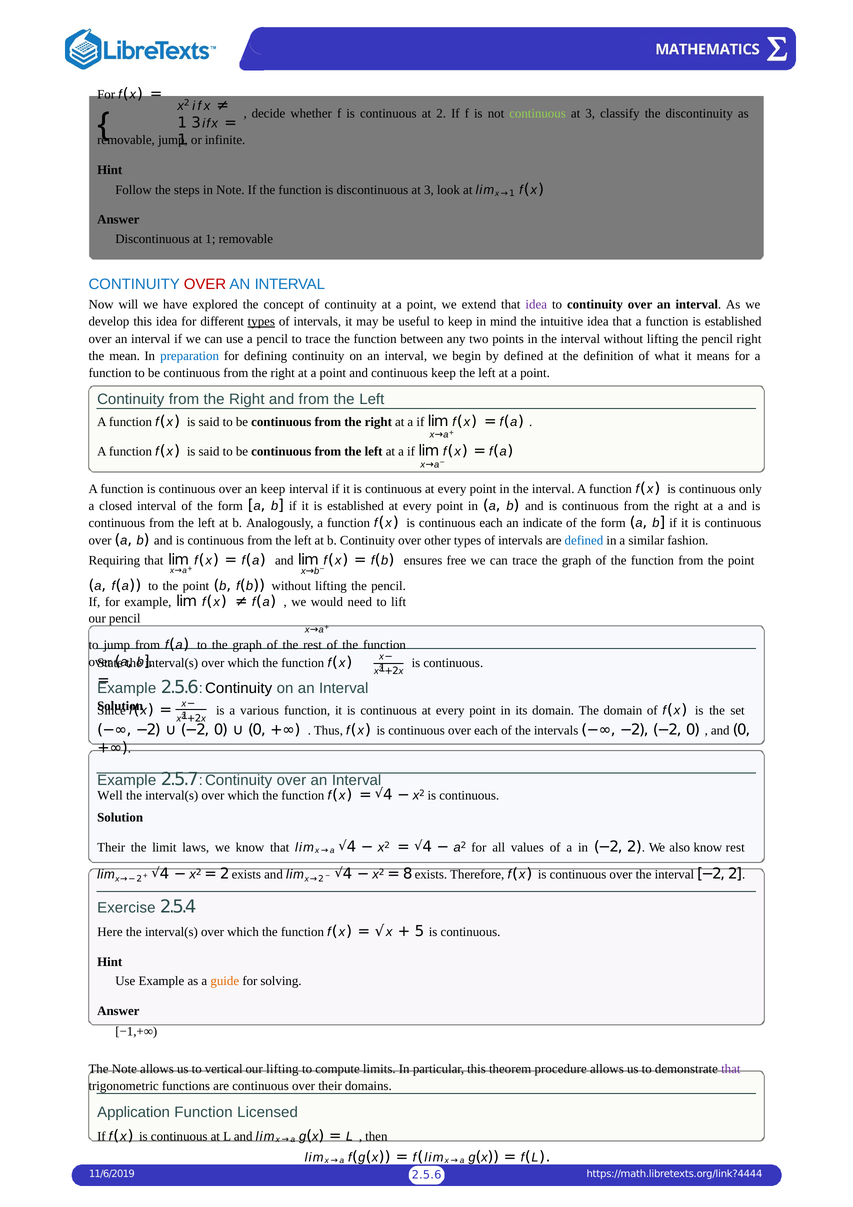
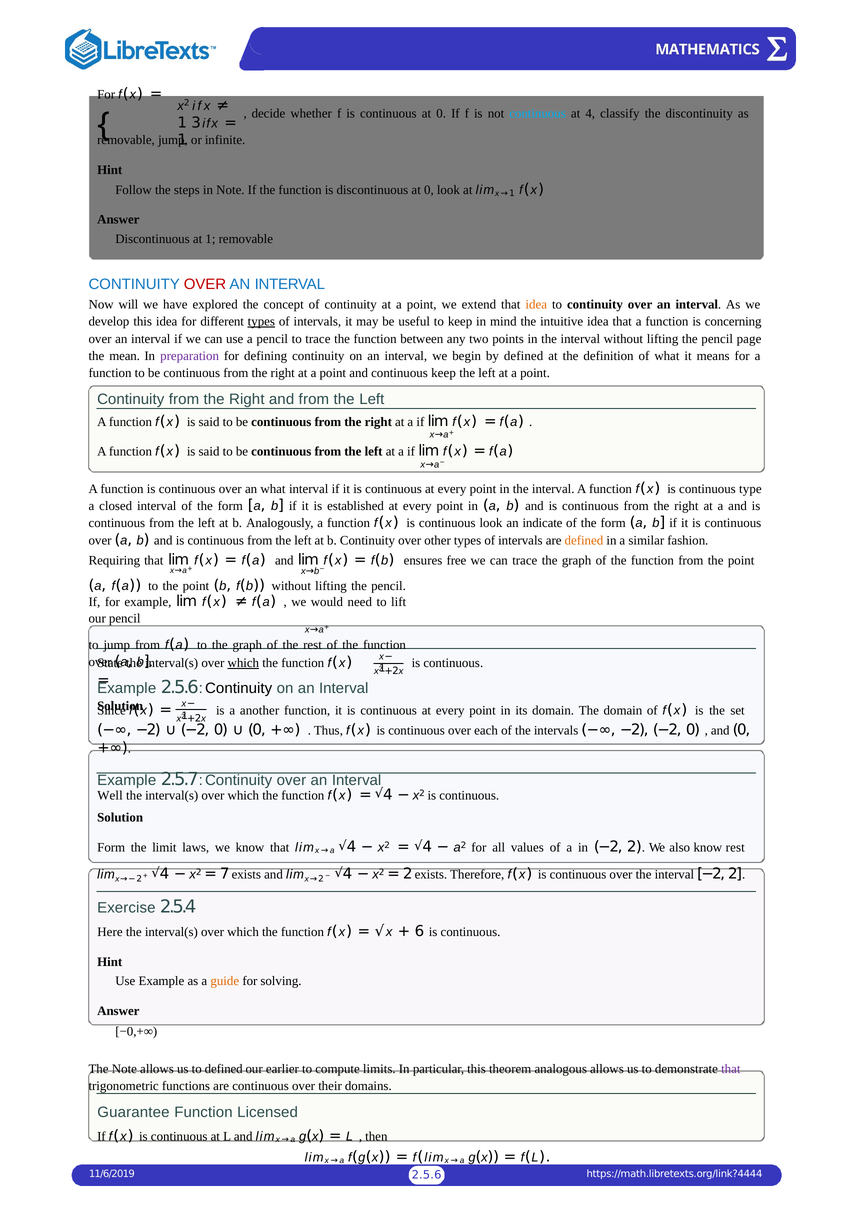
continuous at 2: 2 -> 0 (441, 113)
continuous colour: light green -> light blue (538, 113)
3: 3 -> 4 (590, 113)
discontinuous at 3: 3 -> 0 (429, 190)
idea colour: purple -> orange (536, 304)
function is established: established -> concerning (733, 322)
pencil right: right -> page (749, 339)
preparation colour: blue -> purple (190, 356)
an keep: keep -> what (273, 489)
only: only -> type (750, 489)
continuous each: each -> look (491, 523)
defined colour: blue -> orange (584, 540)
which underline: none -> present (243, 663)
various: various -> another (260, 710)
Their: Their -> Form (111, 847)
2: 2 -> 7 (225, 874)
8: 8 -> 2 (408, 874)
5: 5 -> 6 (419, 932)
−1,+∞: −1,+∞ -> −0,+∞ (136, 1031)
to vertical: vertical -> defined (224, 1069)
our lifting: lifting -> earlier (282, 1069)
procedure: procedure -> analogous (561, 1069)
Application: Application -> Guarantee (133, 1112)
